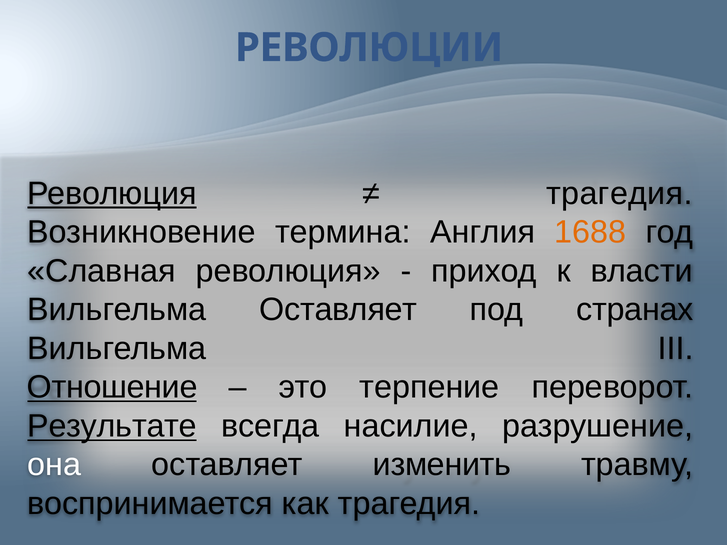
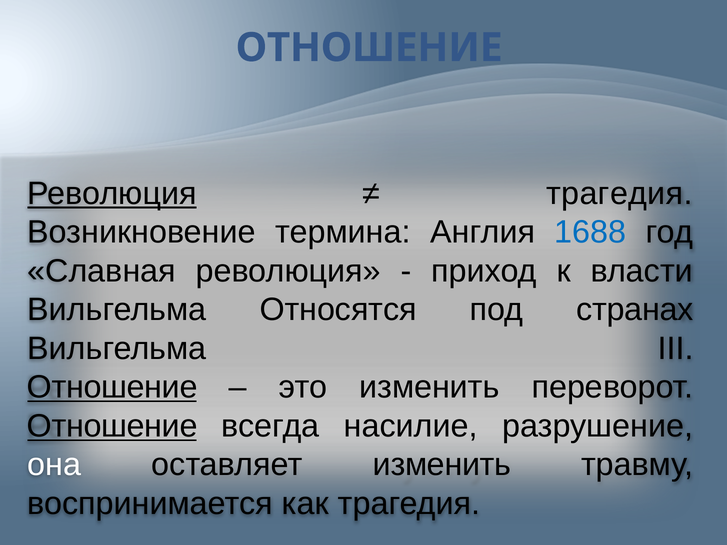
РЕВОЛЮЦИИ: РЕВОЛЮЦИИ -> ОТНОШЕНИЕ (369, 48)
1688 colour: orange -> blue (590, 232)
Вильгельма Оставляет: Оставляет -> Относятся (338, 310)
это терпение: терпение -> изменить (429, 387)
Результате: Результате -> Отношение (112, 426)
